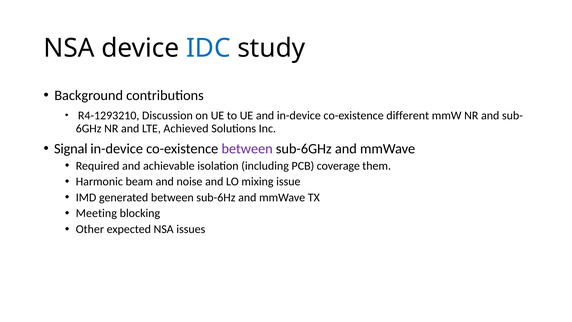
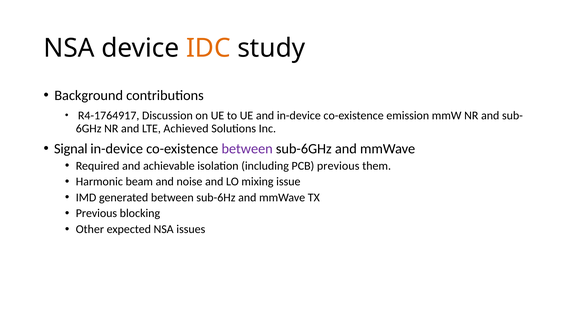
IDC colour: blue -> orange (208, 48)
R4-1293210: R4-1293210 -> R4-1764917 (109, 116)
different: different -> emission (408, 116)
PCB coverage: coverage -> previous (338, 166)
Meeting: Meeting -> Previous (96, 213)
